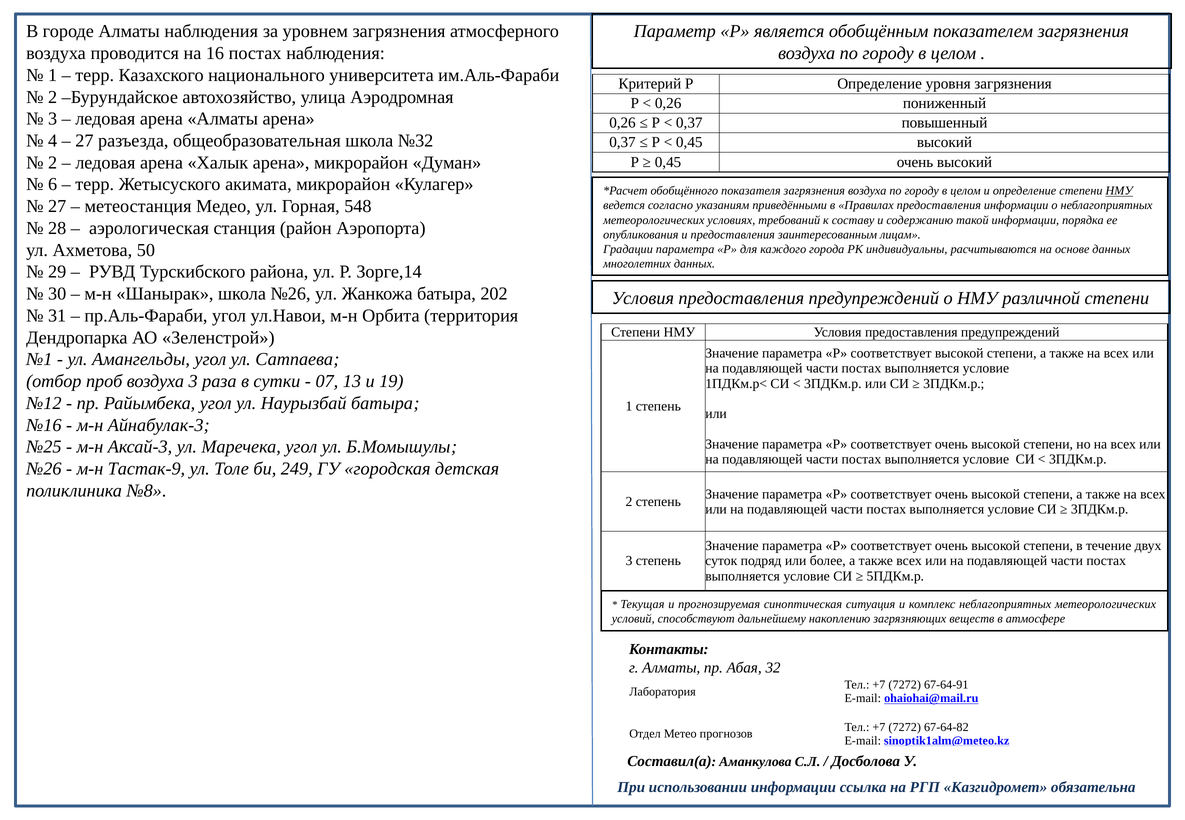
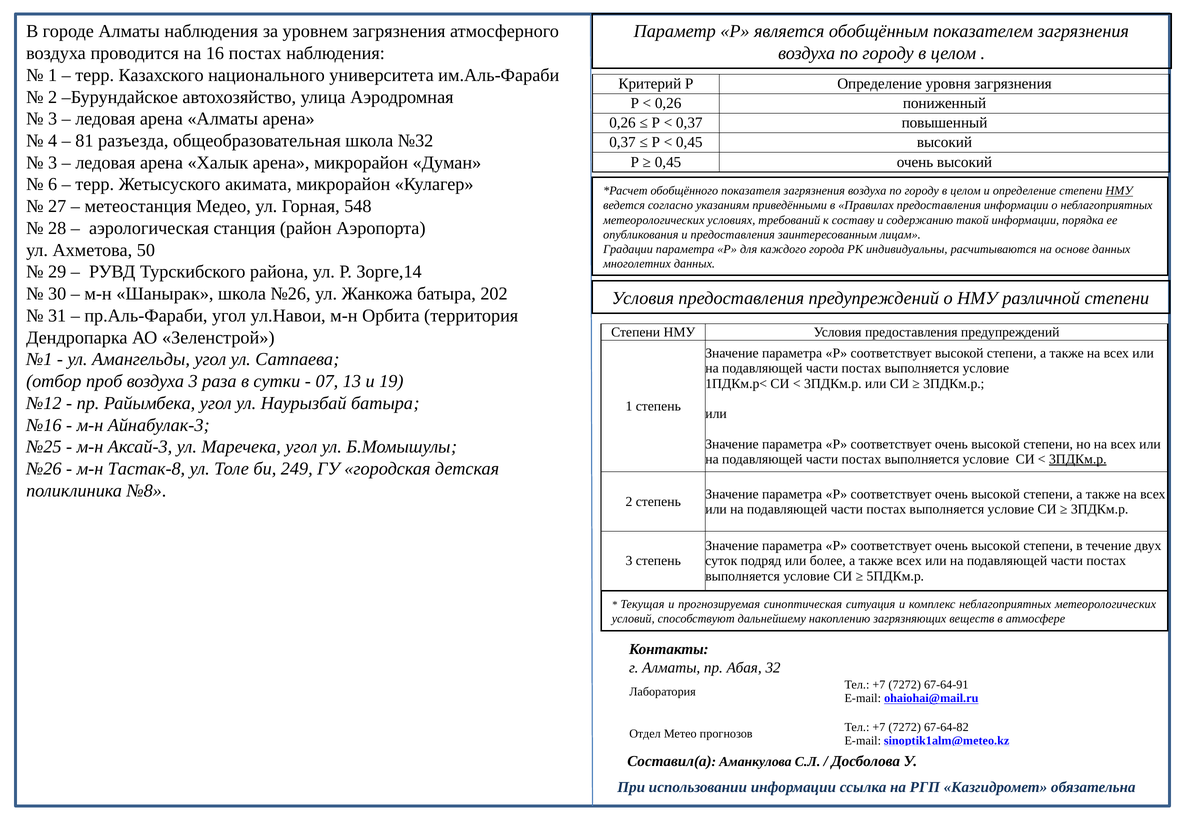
27: 27 -> 81 (84, 141)
2: 2 -> 3 (53, 163)
3ПДКм.р underline: none -> present (1078, 459)
Тастак-9: Тастак-9 -> Тастак-8 (146, 469)
